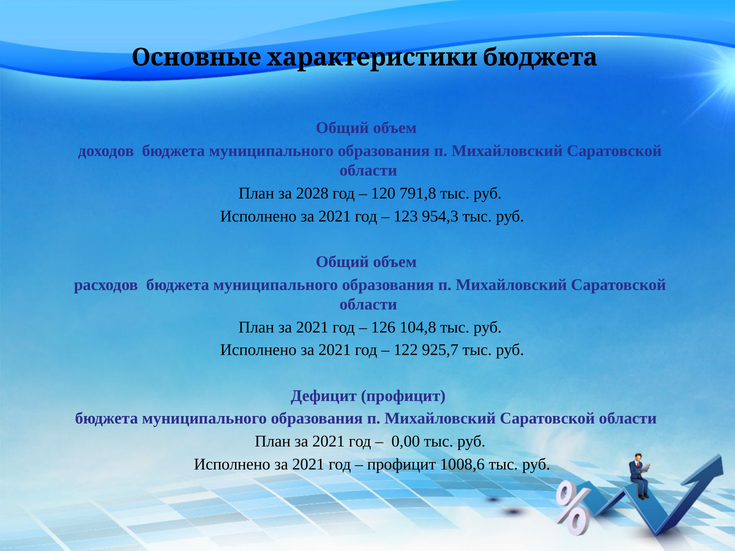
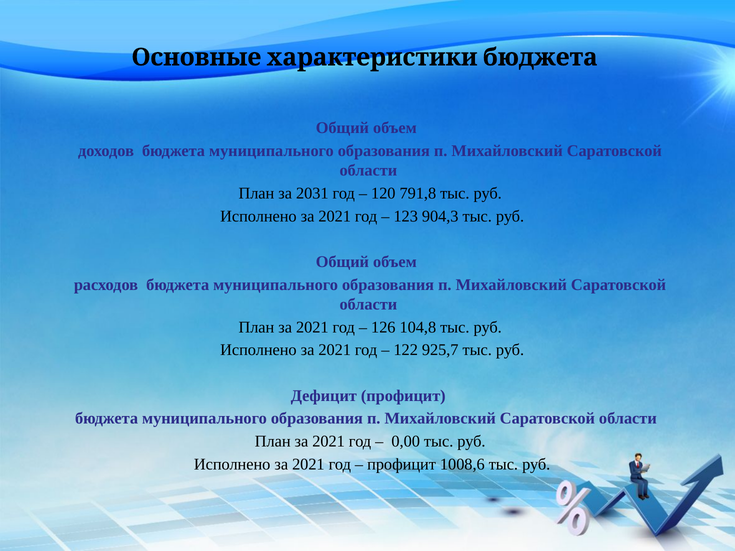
2028: 2028 -> 2031 (312, 193)
954,3: 954,3 -> 904,3 (440, 216)
